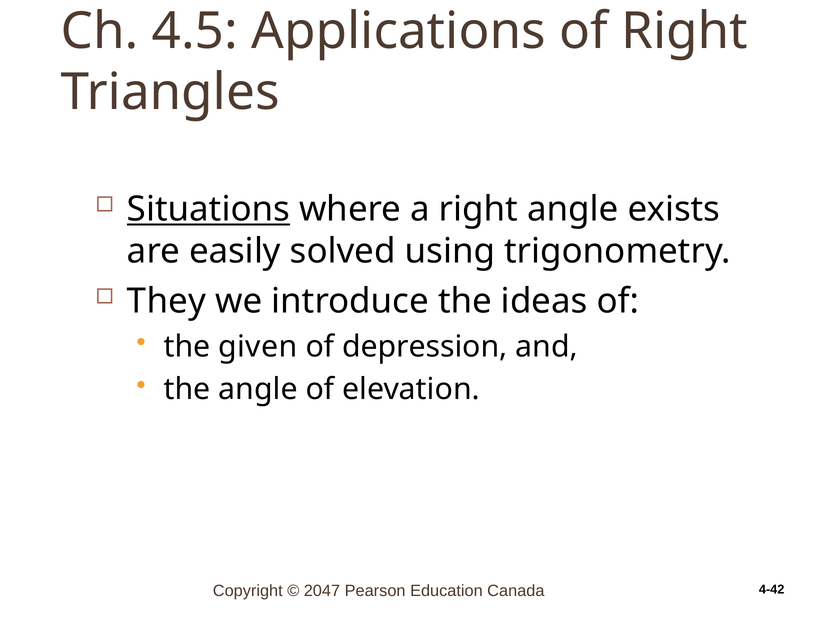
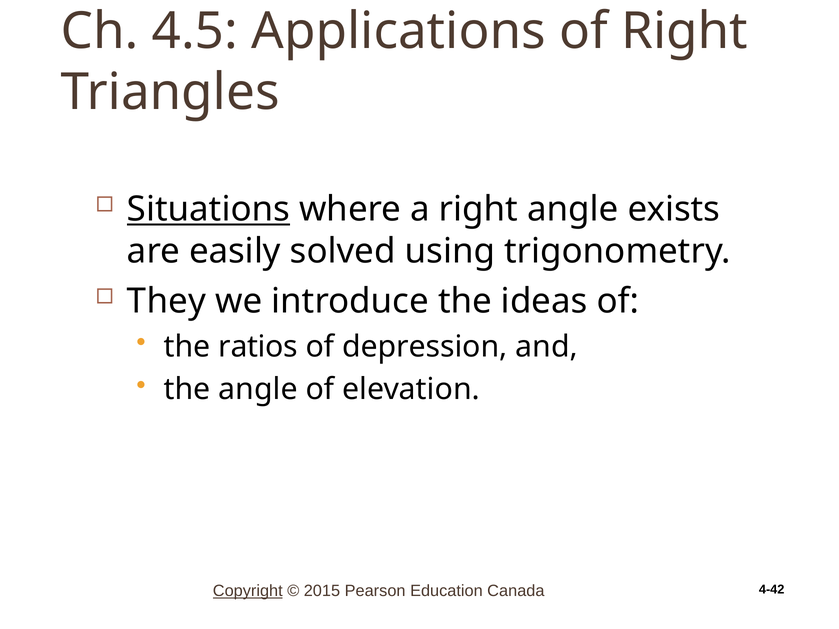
given: given -> ratios (258, 347)
Copyright underline: none -> present (248, 591)
2047: 2047 -> 2015 (322, 591)
